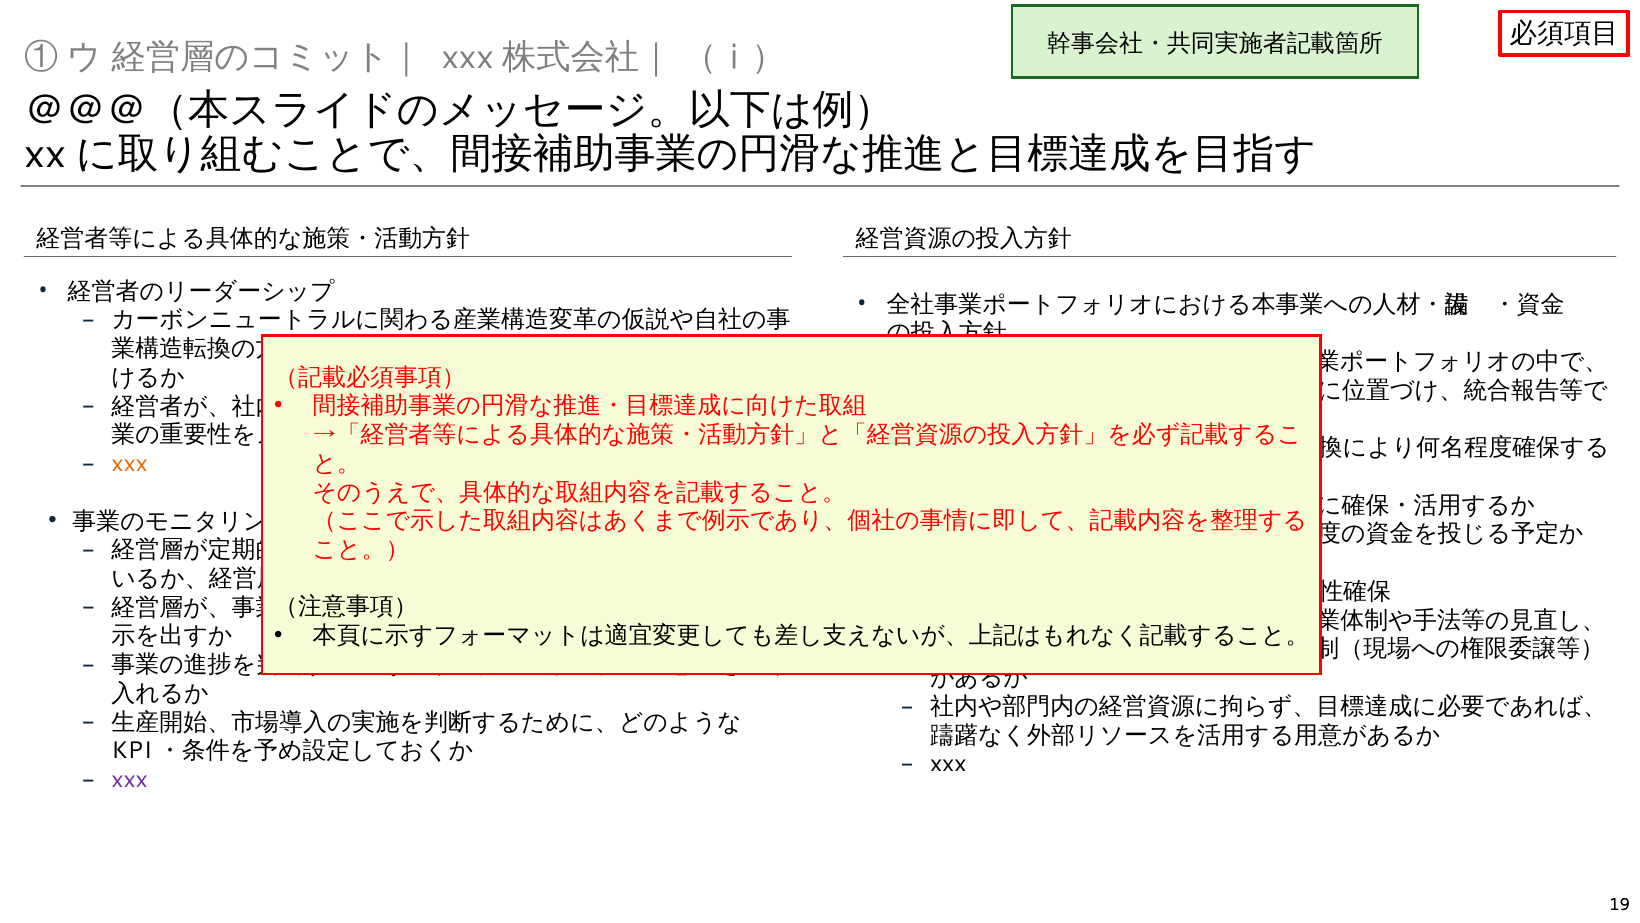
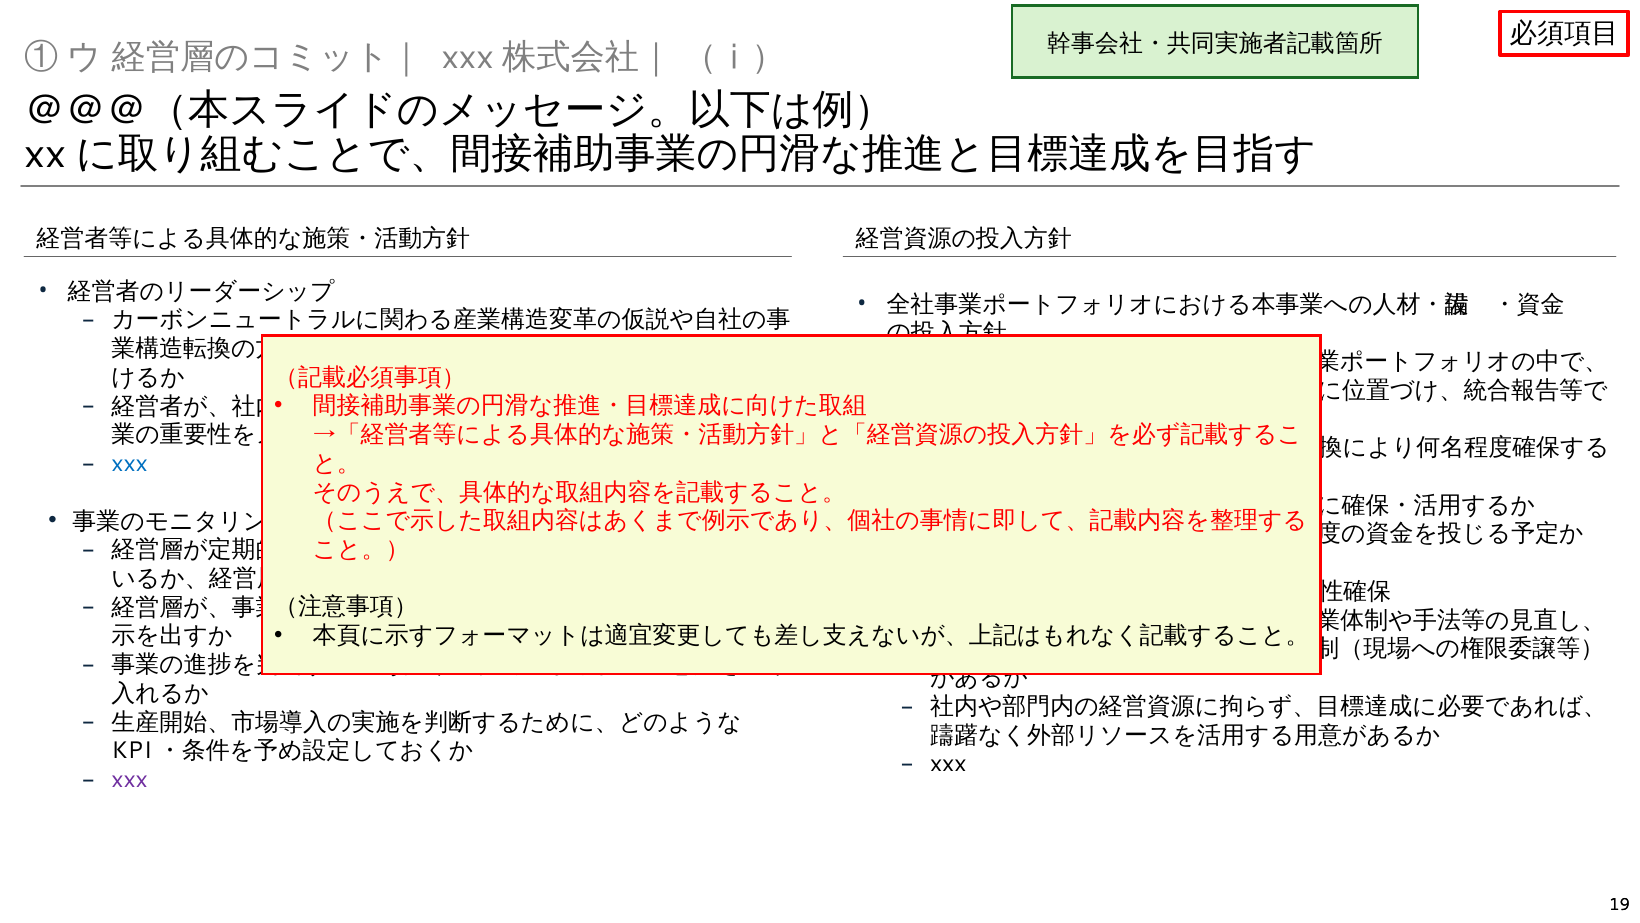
xxx colour: orange -> blue (130, 463)
